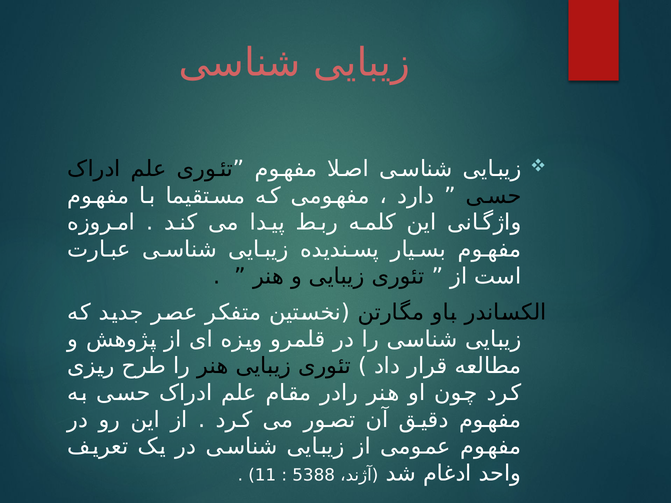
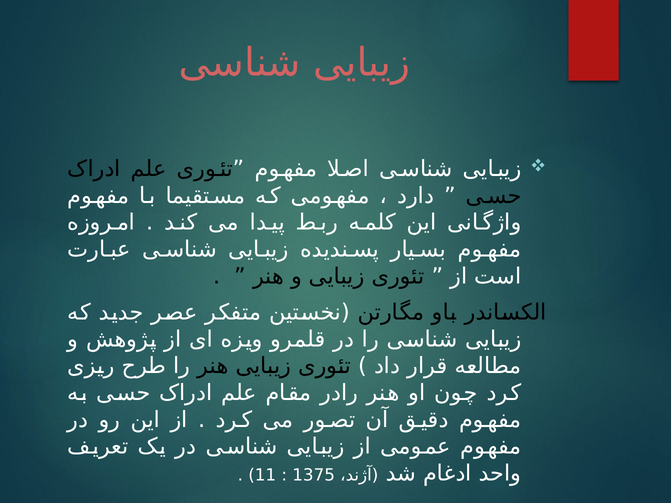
5388: 5388 -> 1375 (314, 475)
